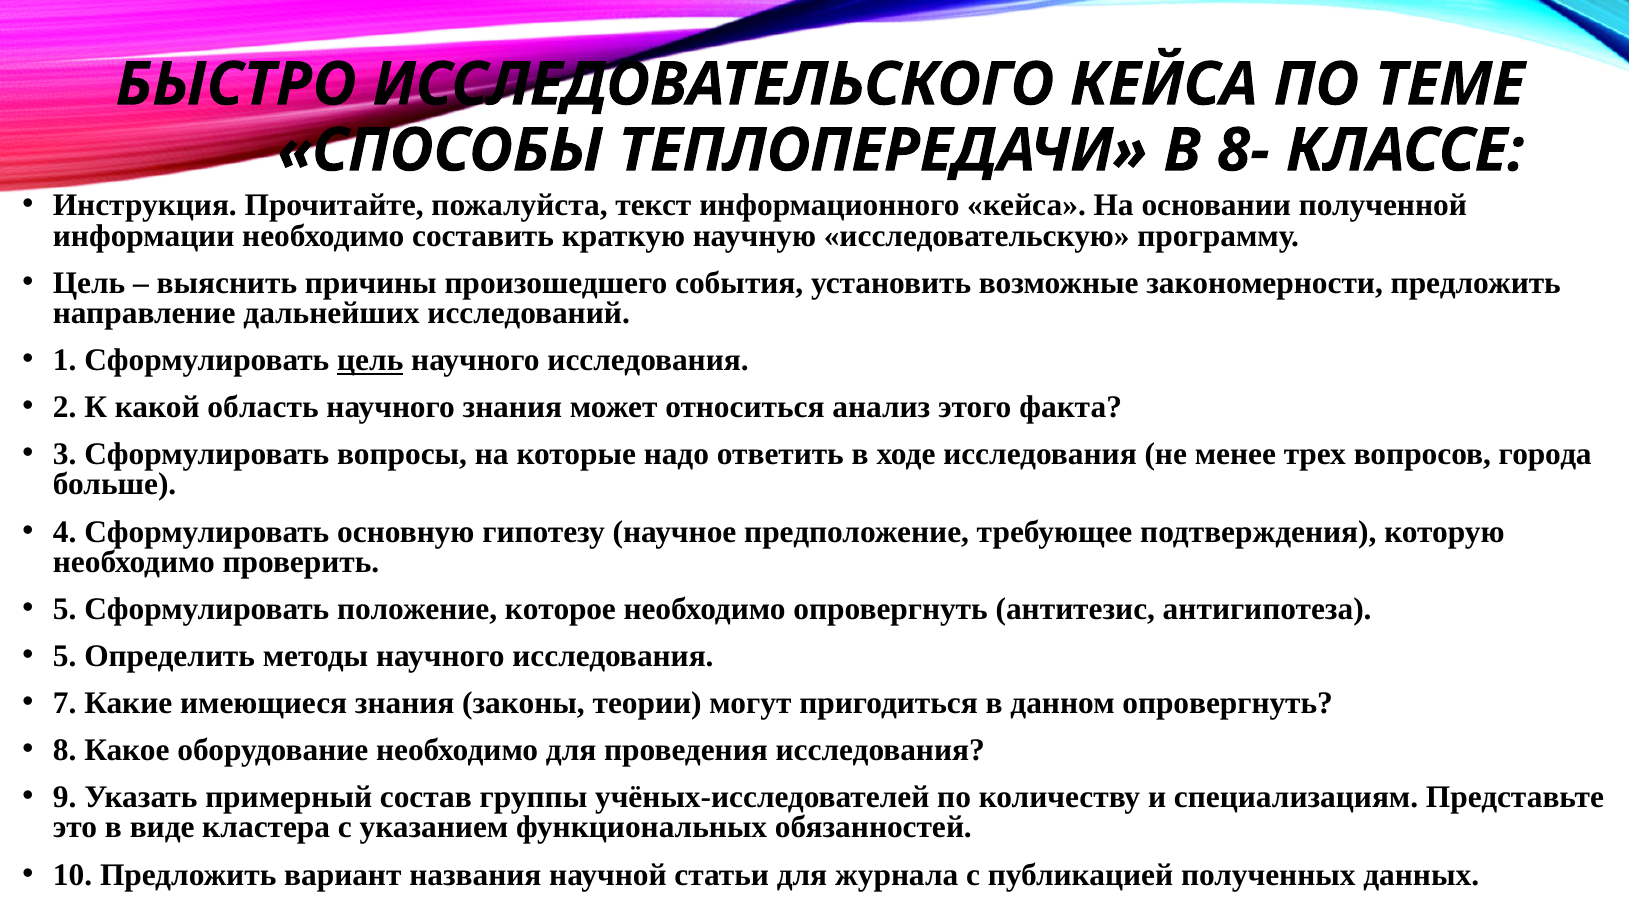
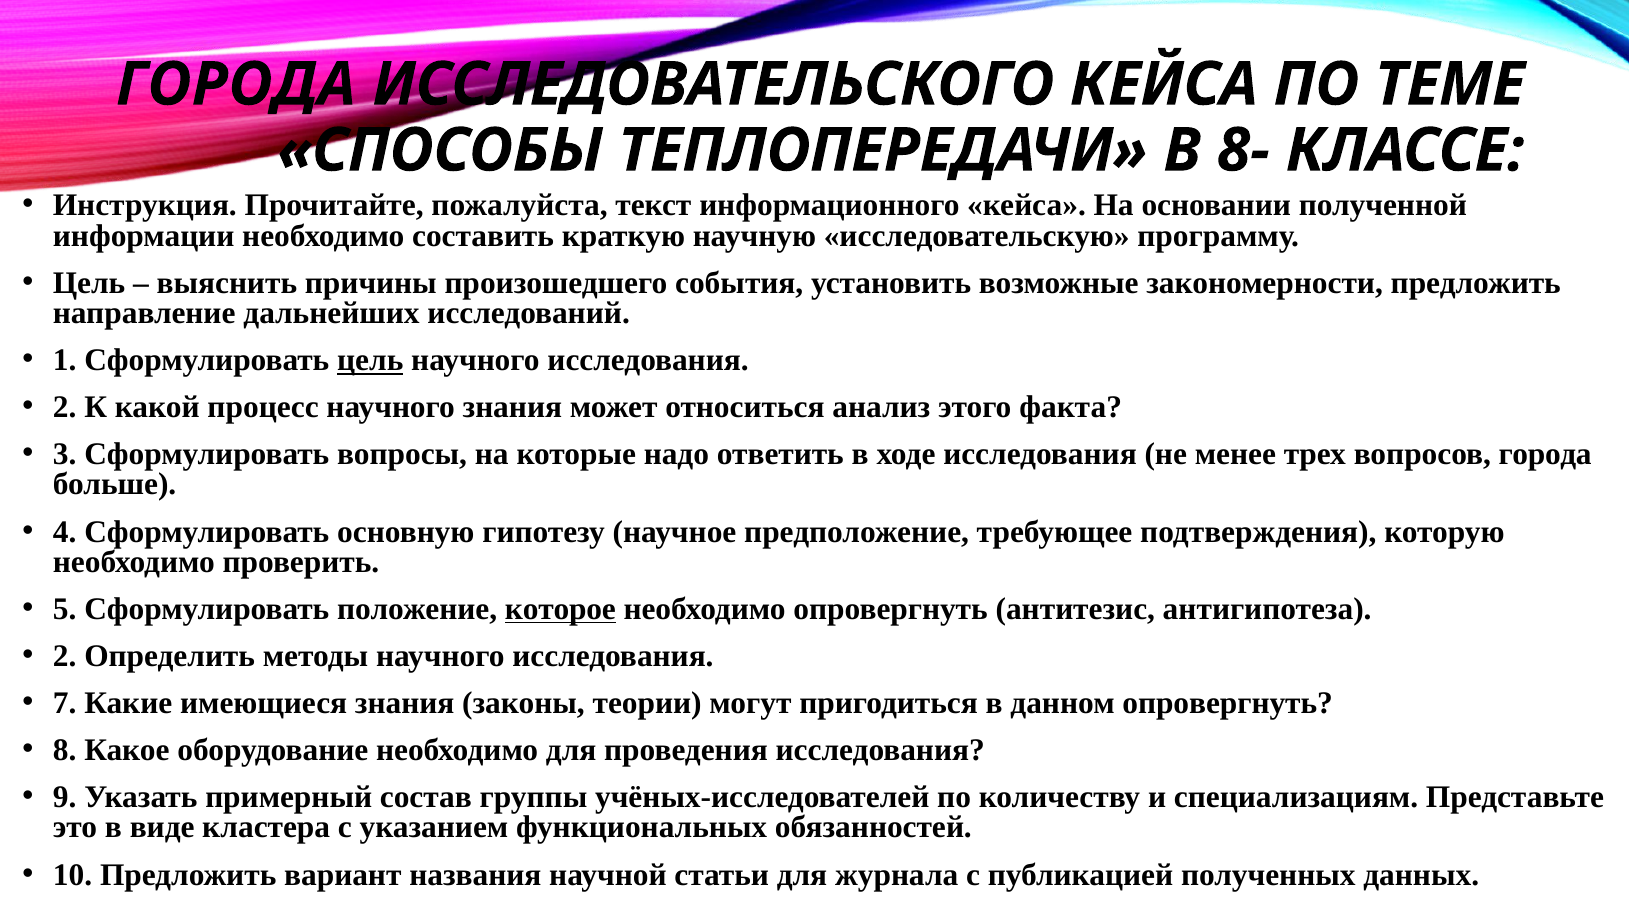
БЫСТРО: БЫСТРО -> ГОРОДА (236, 85)
область: область -> процесс (263, 407)
которое underline: none -> present (560, 609)
5: 5 -> 2 (65, 656)
